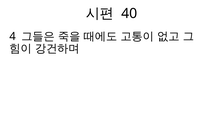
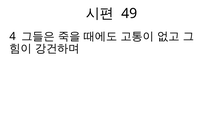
40: 40 -> 49 (129, 13)
